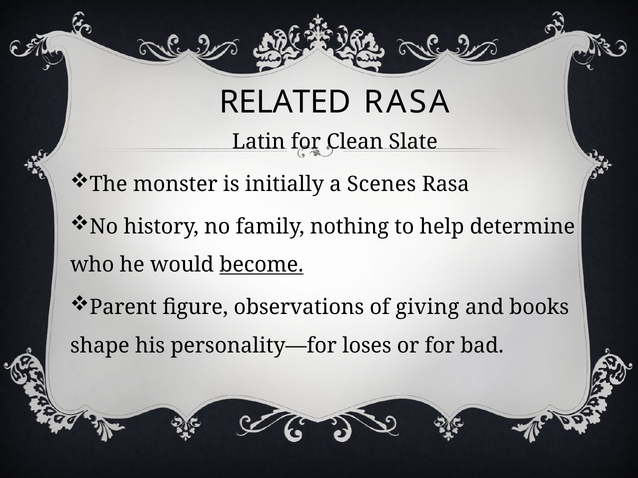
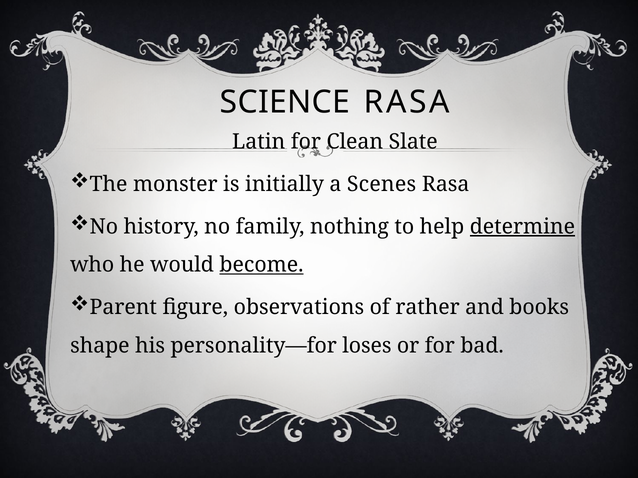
RELATED: RELATED -> SCIENCE (285, 102)
determine underline: none -> present (522, 227)
giving: giving -> rather (428, 308)
